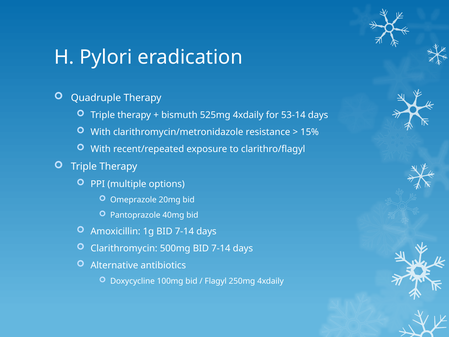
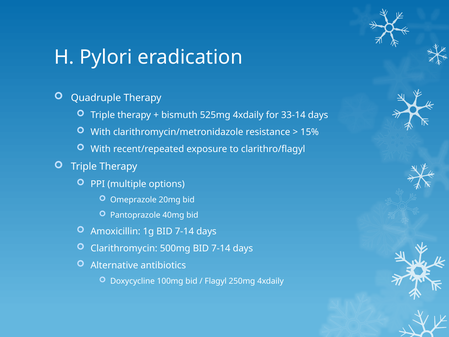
53-14: 53-14 -> 33-14 (293, 115)
